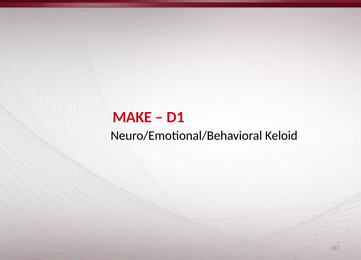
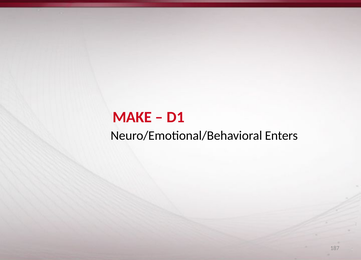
Keloid: Keloid -> Enters (281, 136)
